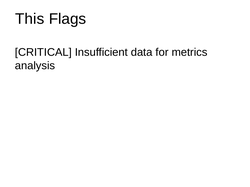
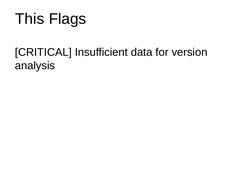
metrics: metrics -> version (190, 52)
